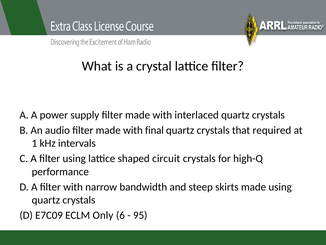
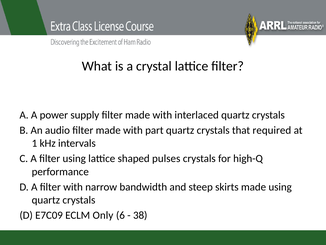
final: final -> part (154, 130)
circuit: circuit -> pulses (166, 158)
95: 95 -> 38 (140, 215)
